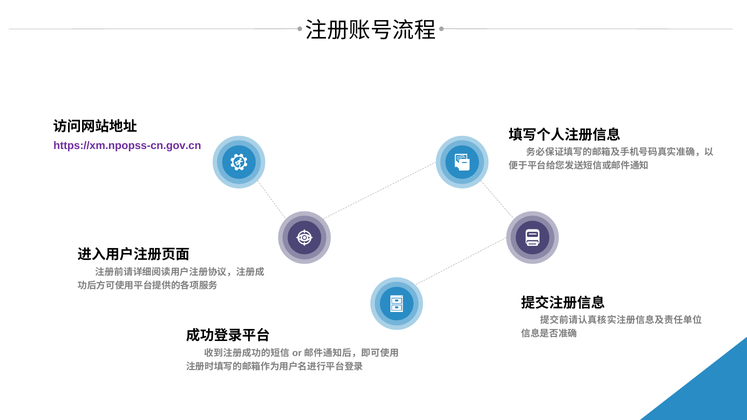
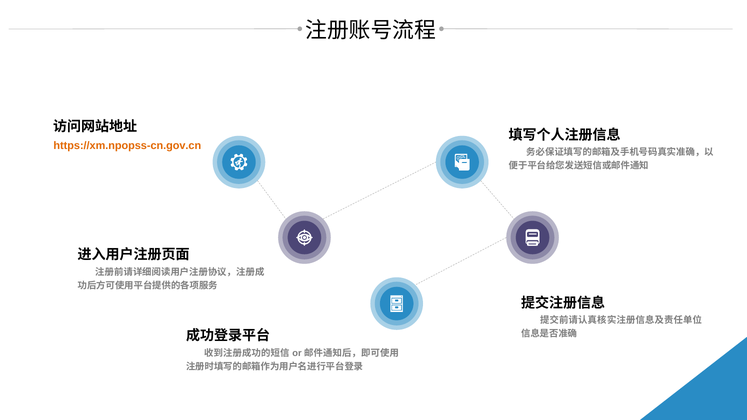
https://xm.npopss-cn.gov.cn colour: purple -> orange (127, 145)
